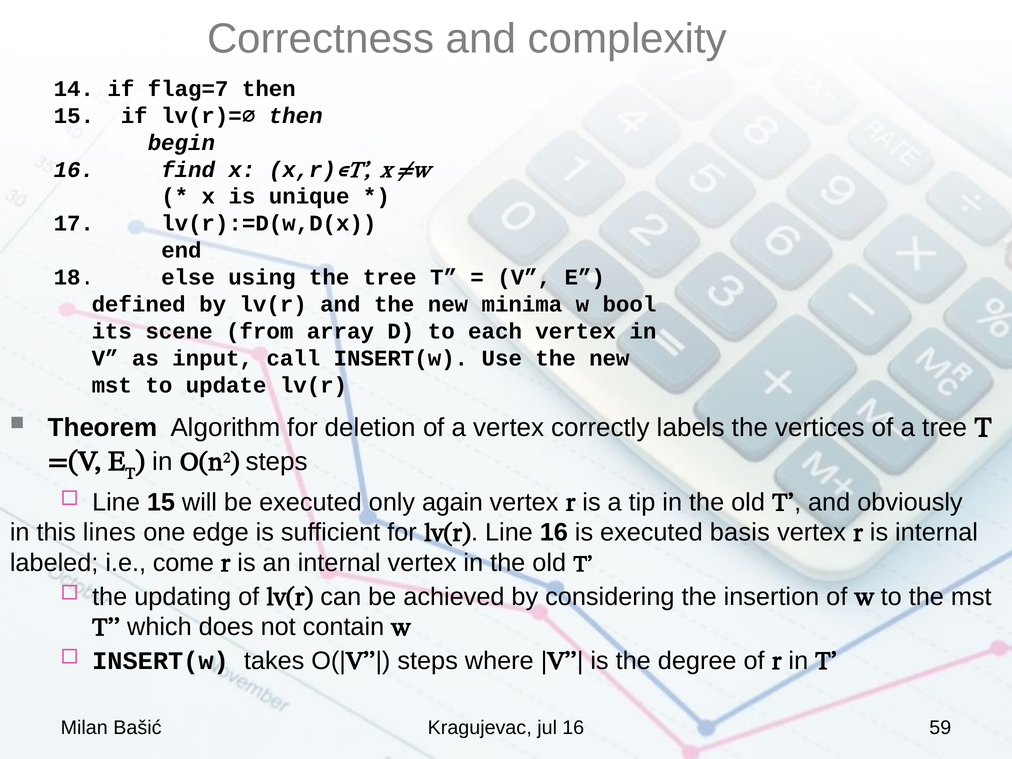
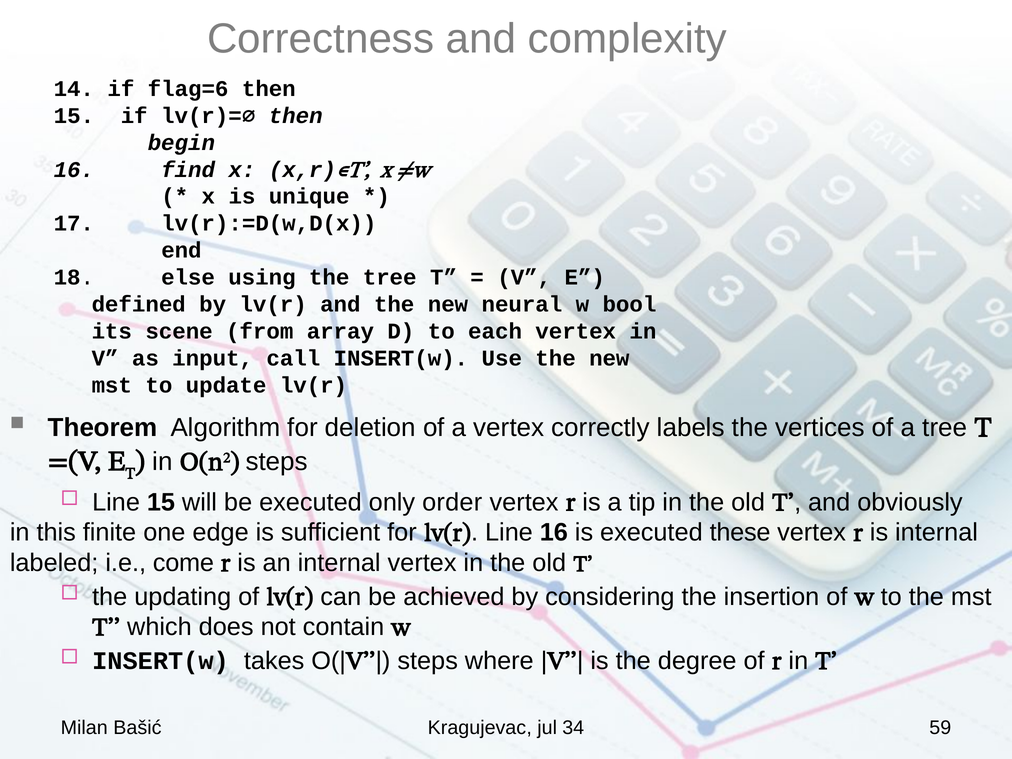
flag=7: flag=7 -> flag=6 (188, 89)
minima: minima -> neural (522, 304)
again: again -> order (452, 502)
lines: lines -> finite (110, 533)
basis: basis -> these (740, 533)
jul 16: 16 -> 34 (573, 728)
